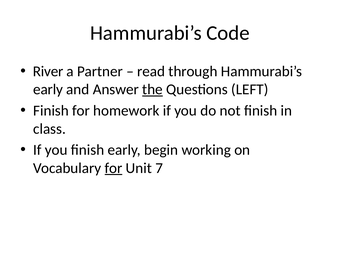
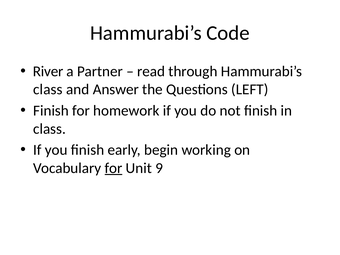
early: early -> class (48, 89)
the underline: present -> none (152, 89)
7: 7 -> 9 (159, 168)
